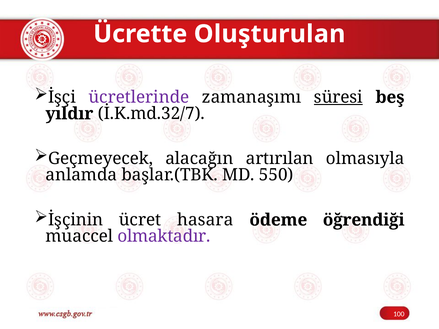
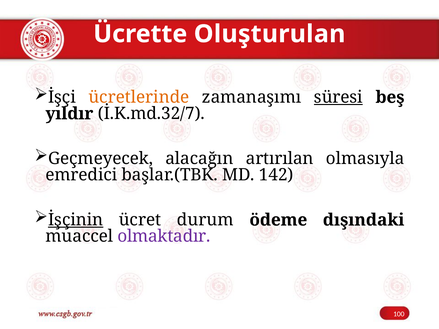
ücretlerinde colour: purple -> orange (139, 97)
anlamda: anlamda -> emredici (81, 175)
550: 550 -> 142 (276, 175)
İşçinin underline: none -> present (76, 220)
hasara: hasara -> durum (205, 220)
öğrendiği: öğrendiği -> dışındaki (364, 220)
